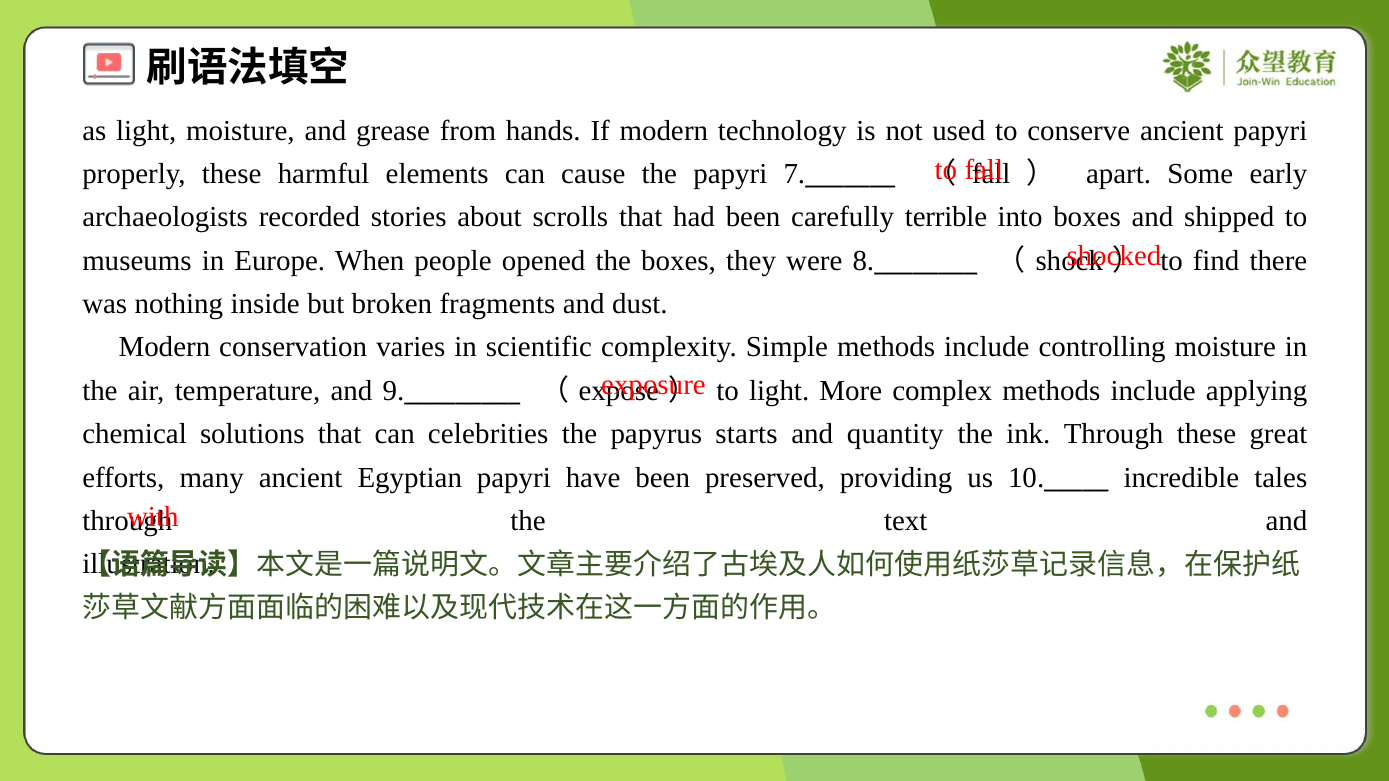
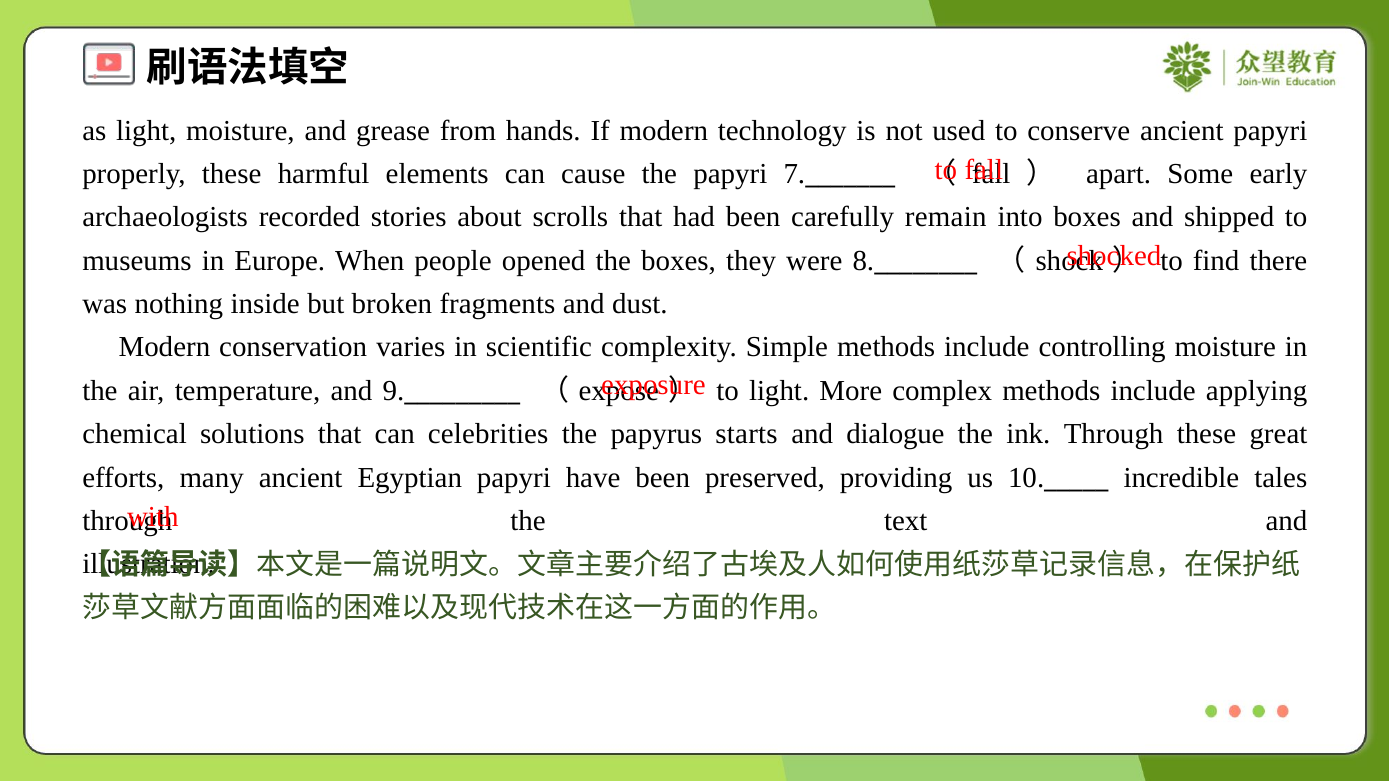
terrible: terrible -> remain (946, 217)
quantity: quantity -> dialogue (895, 434)
